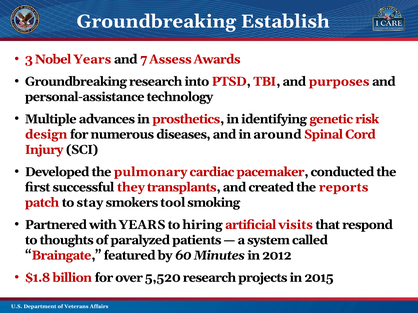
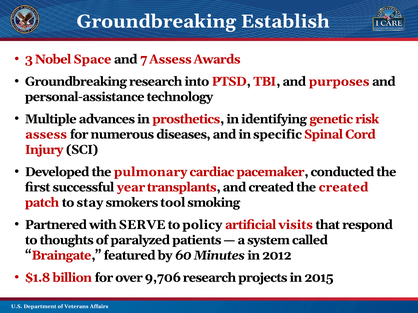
Nobel Years: Years -> Space (92, 59)
design: design -> assess (46, 135)
around: around -> specific (278, 135)
they: they -> year (131, 187)
the reports: reports -> created (344, 187)
with YEARS: YEARS -> SERVE (142, 225)
hiring: hiring -> policy (202, 225)
5,520: 5,520 -> 9,706 (163, 278)
